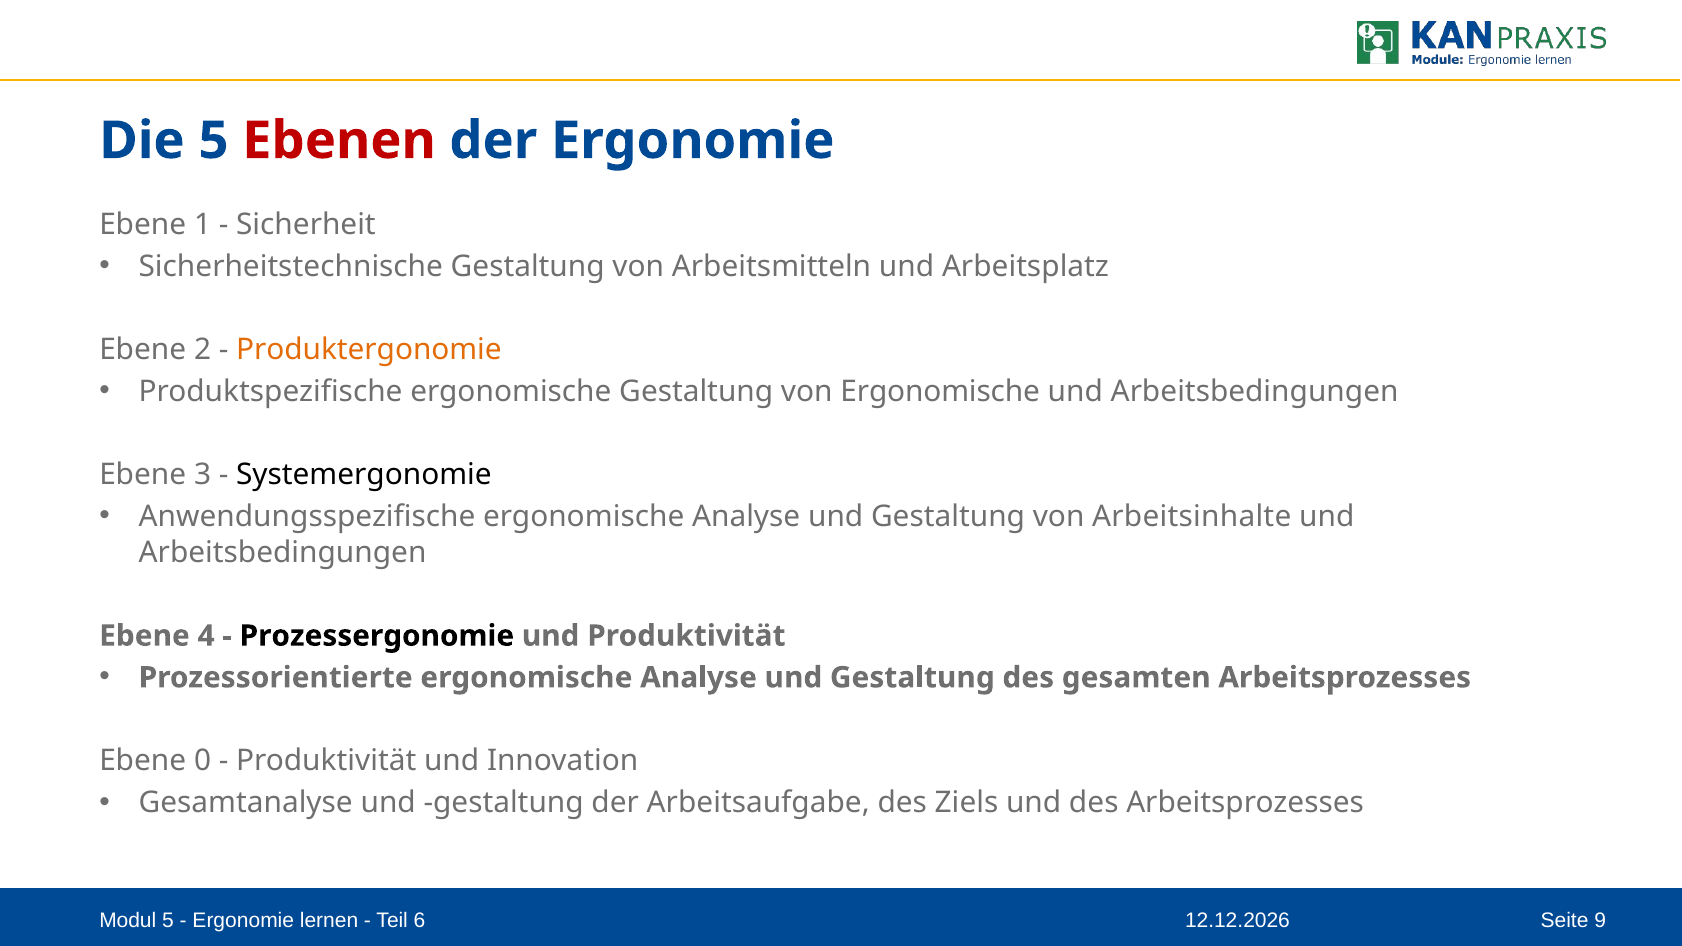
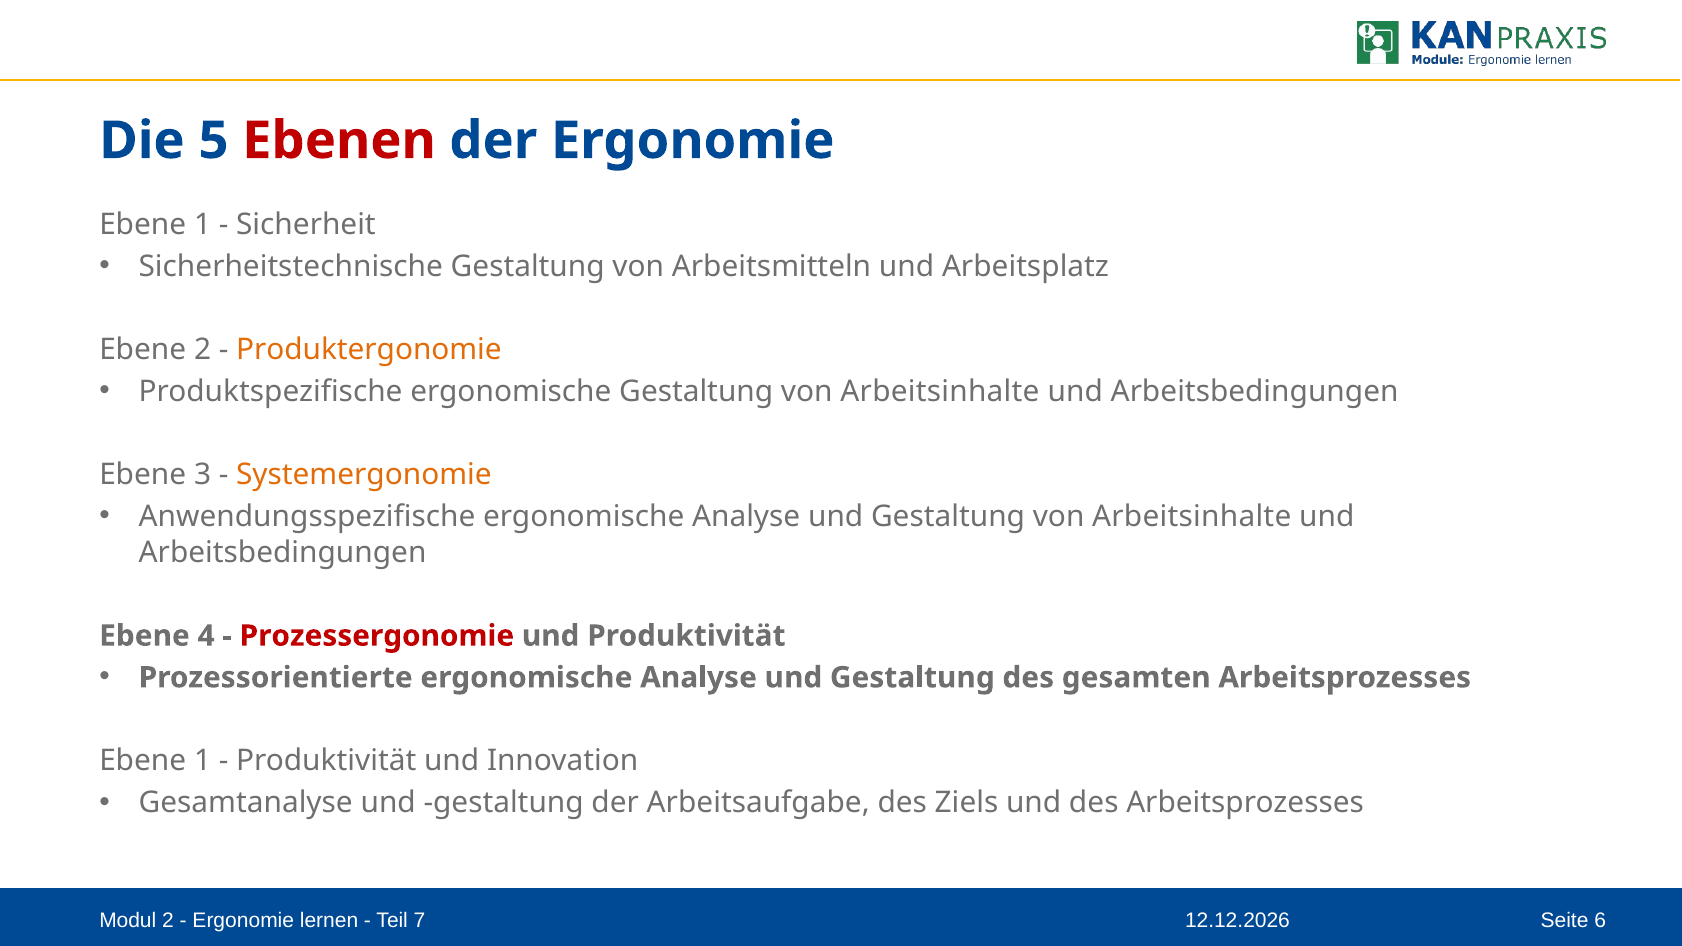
ergonomische Gestaltung von Ergonomische: Ergonomische -> Arbeitsinhalte (940, 392)
Systemergonomie colour: black -> orange (364, 475)
Prozessergonomie colour: black -> red (377, 636)
0: 0 -> 1 (203, 761)
Modul 5: 5 -> 2 (168, 921)
6: 6 -> 7 (420, 921)
9: 9 -> 6 (1600, 921)
